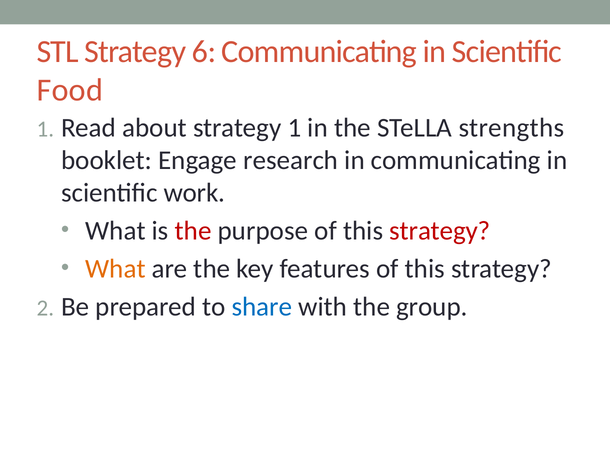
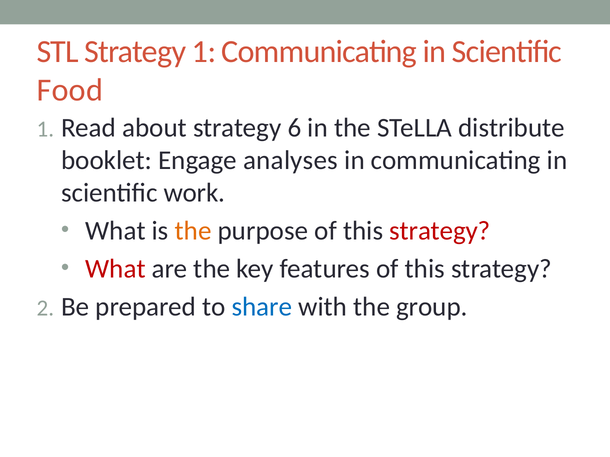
Strategy 6: 6 -> 1 (204, 52)
strategy 1: 1 -> 6 (294, 128)
strengths: strengths -> distribute (512, 128)
research: research -> analyses (291, 161)
the colour: red -> orange (193, 231)
What colour: orange -> red (116, 269)
